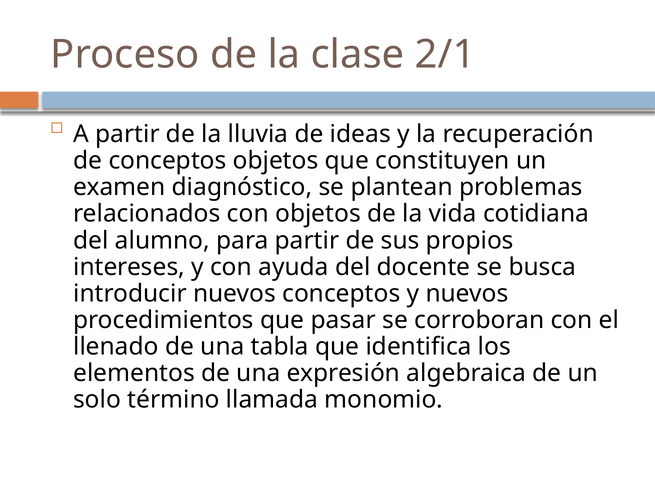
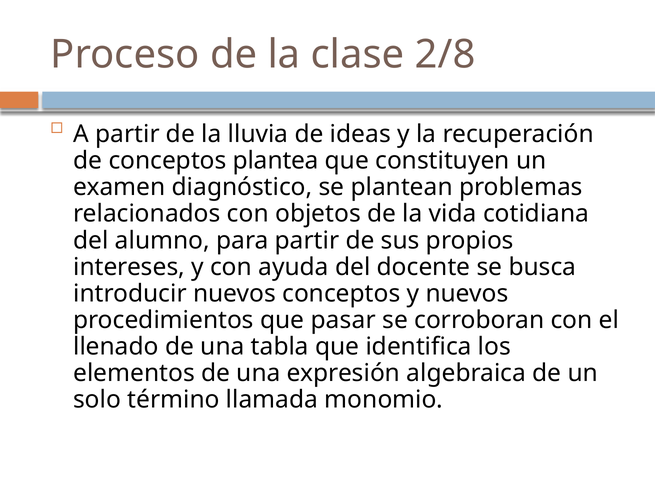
2/1: 2/1 -> 2/8 (445, 55)
conceptos objetos: objetos -> plantea (276, 161)
